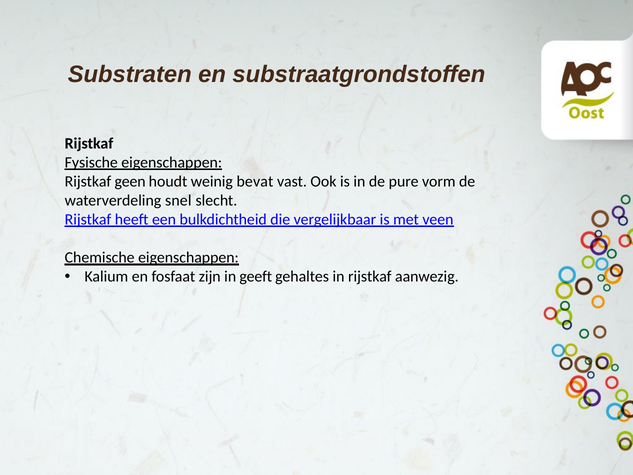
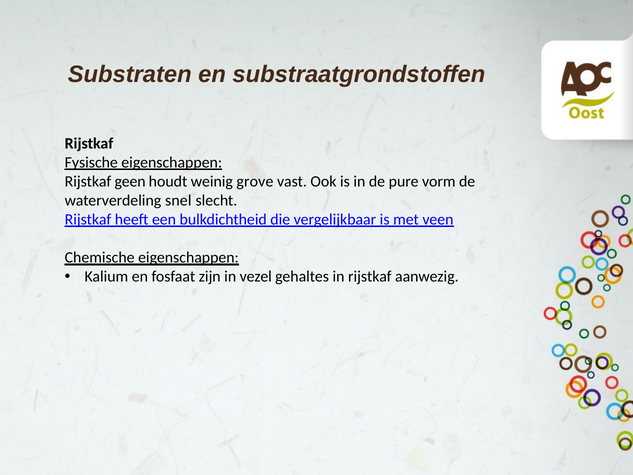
bevat: bevat -> grove (255, 181)
geeft: geeft -> vezel (256, 276)
